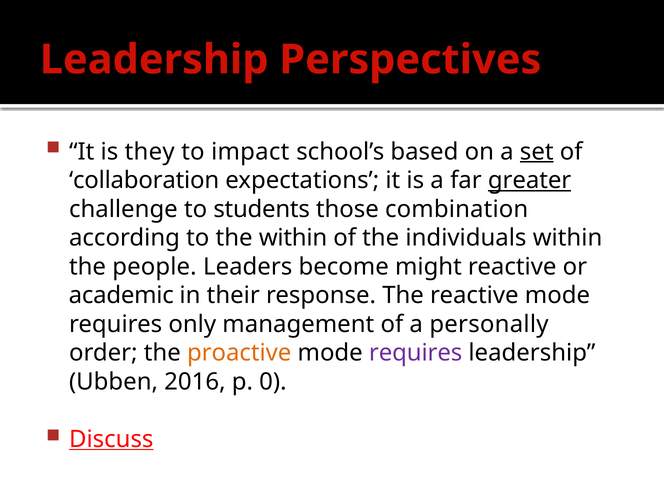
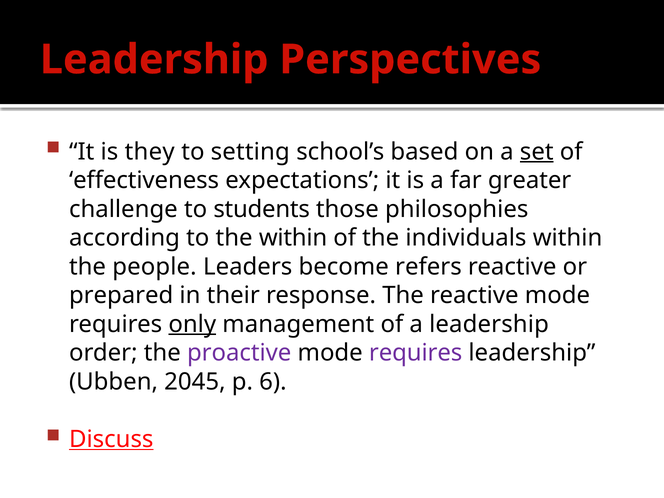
impact: impact -> setting (250, 152)
collaboration: collaboration -> effectiveness (144, 180)
greater underline: present -> none (530, 180)
combination: combination -> philosophies (457, 209)
might: might -> refers (428, 267)
academic: academic -> prepared (121, 295)
only underline: none -> present (192, 324)
a personally: personally -> leadership (489, 324)
proactive colour: orange -> purple (239, 353)
2016: 2016 -> 2045 (195, 382)
0: 0 -> 6 (273, 382)
